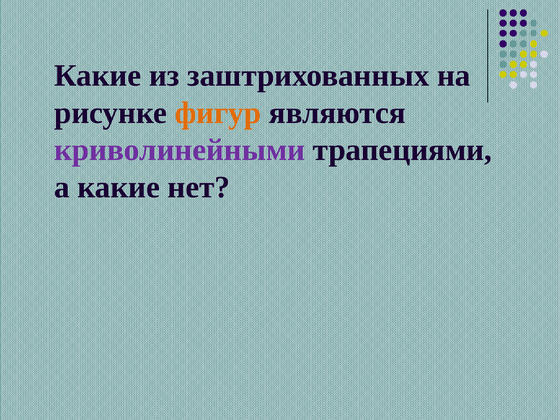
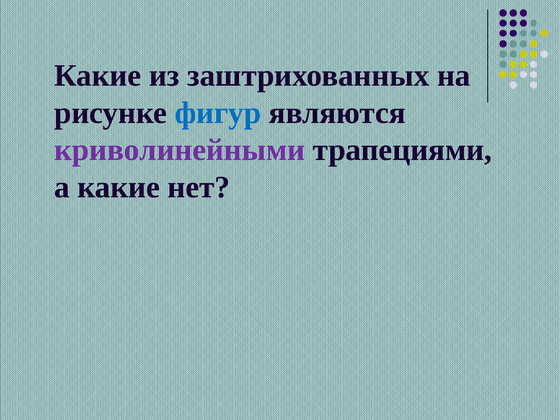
фигур colour: orange -> blue (218, 113)
